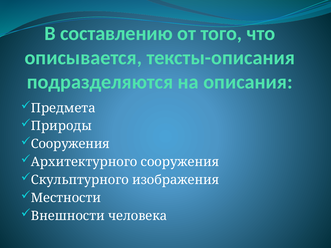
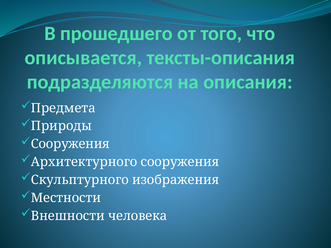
составлению: составлению -> прошедшего (116, 34)
